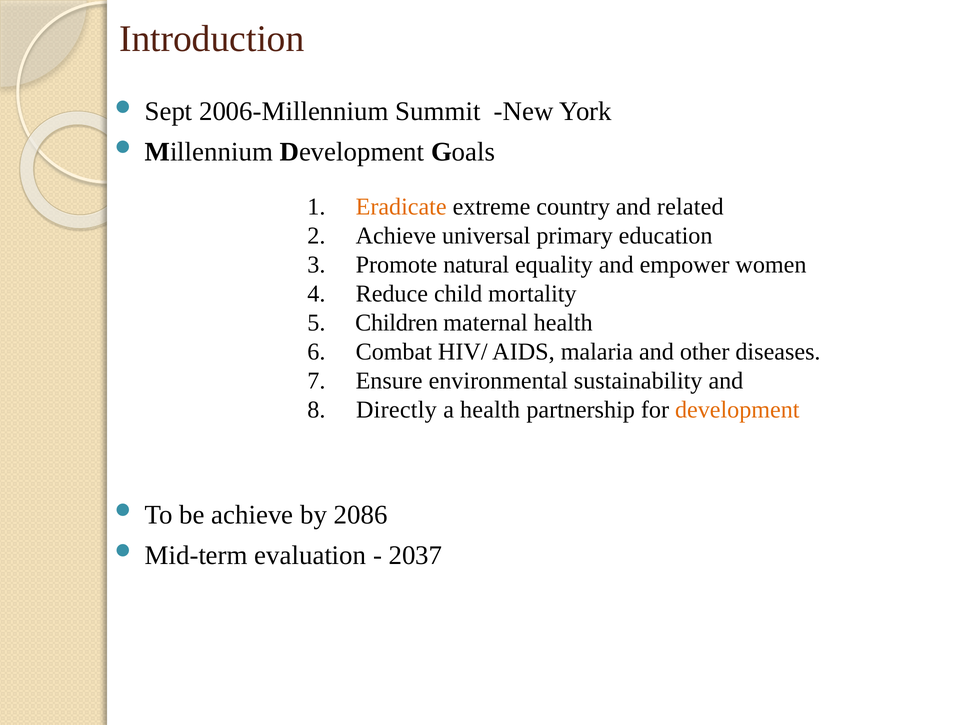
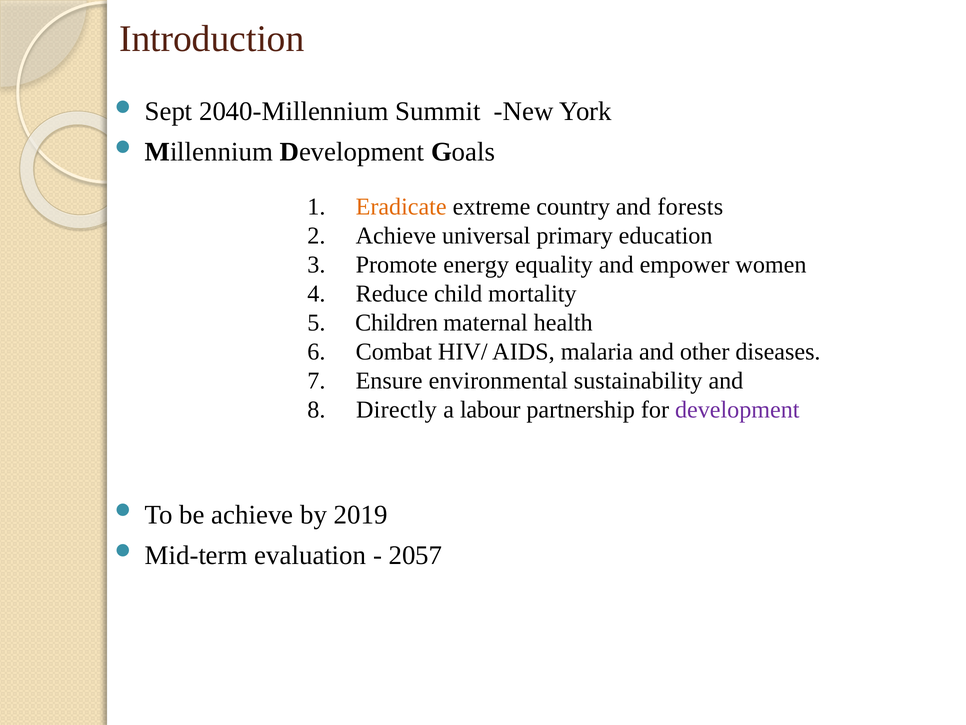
2006-Millennium: 2006-Millennium -> 2040-Millennium (294, 111)
related: related -> forests (690, 207)
natural: natural -> energy (476, 265)
a health: health -> labour (490, 410)
development colour: orange -> purple (737, 410)
2086: 2086 -> 2019 (361, 514)
2037: 2037 -> 2057 (415, 555)
